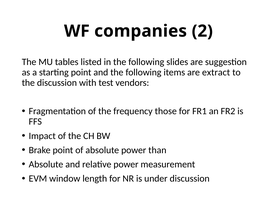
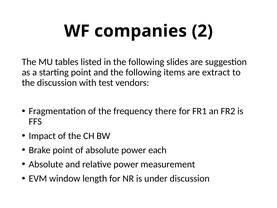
those: those -> there (166, 111)
than: than -> each (157, 150)
